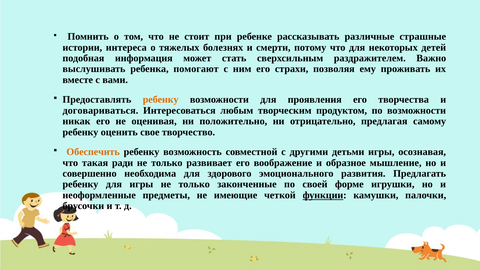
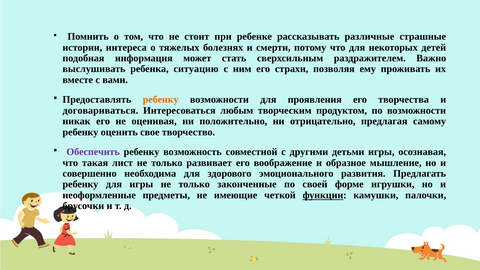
помогают: помогают -> ситуацию (196, 69)
Обеспечить colour: orange -> purple (93, 152)
ради: ради -> лист (123, 163)
